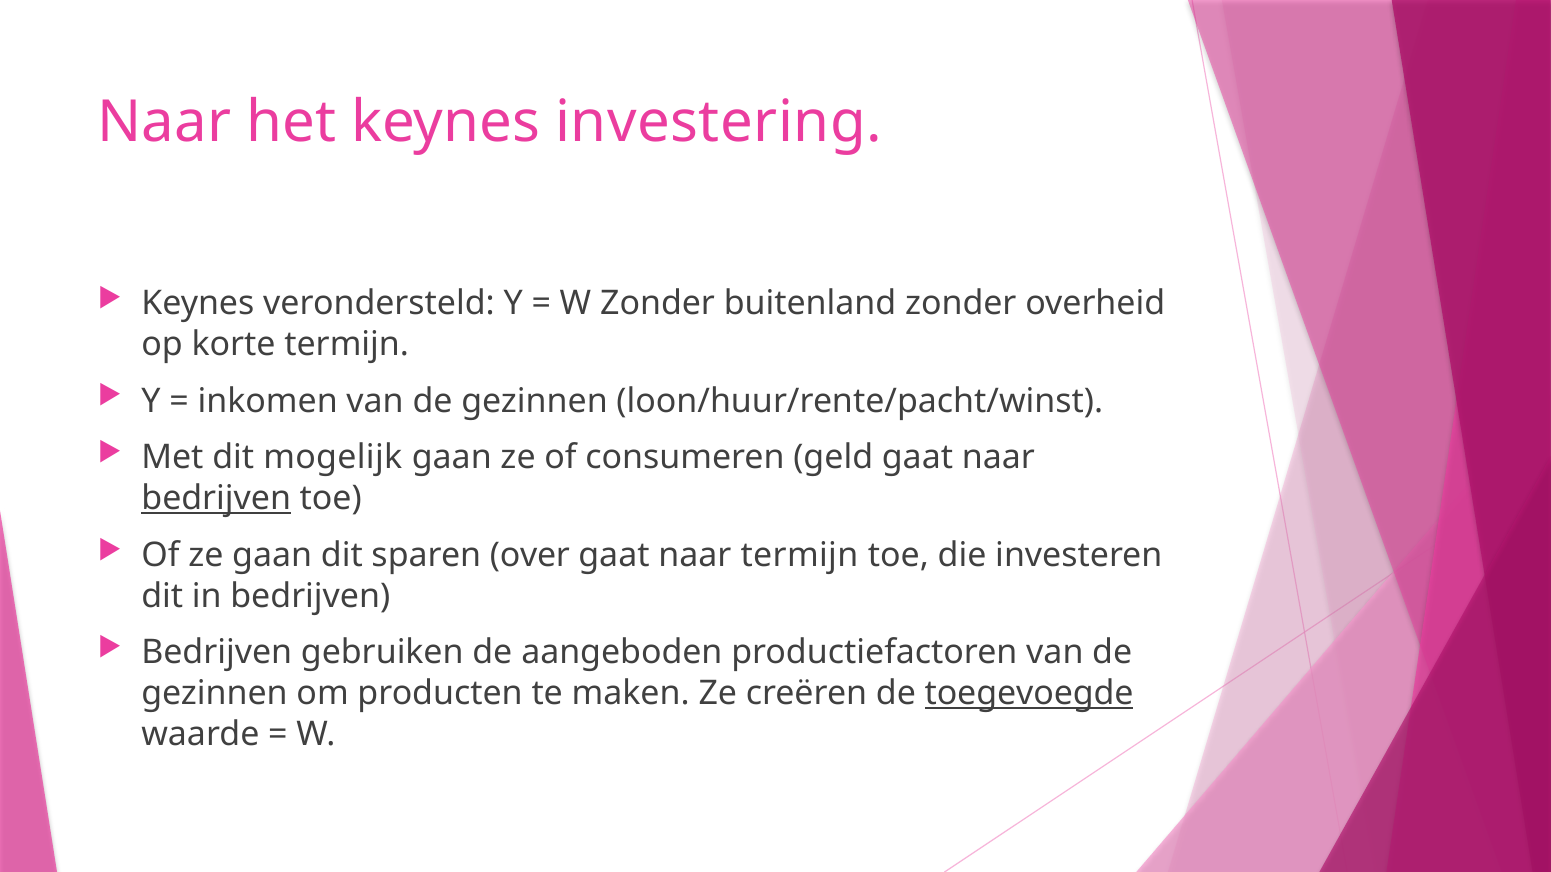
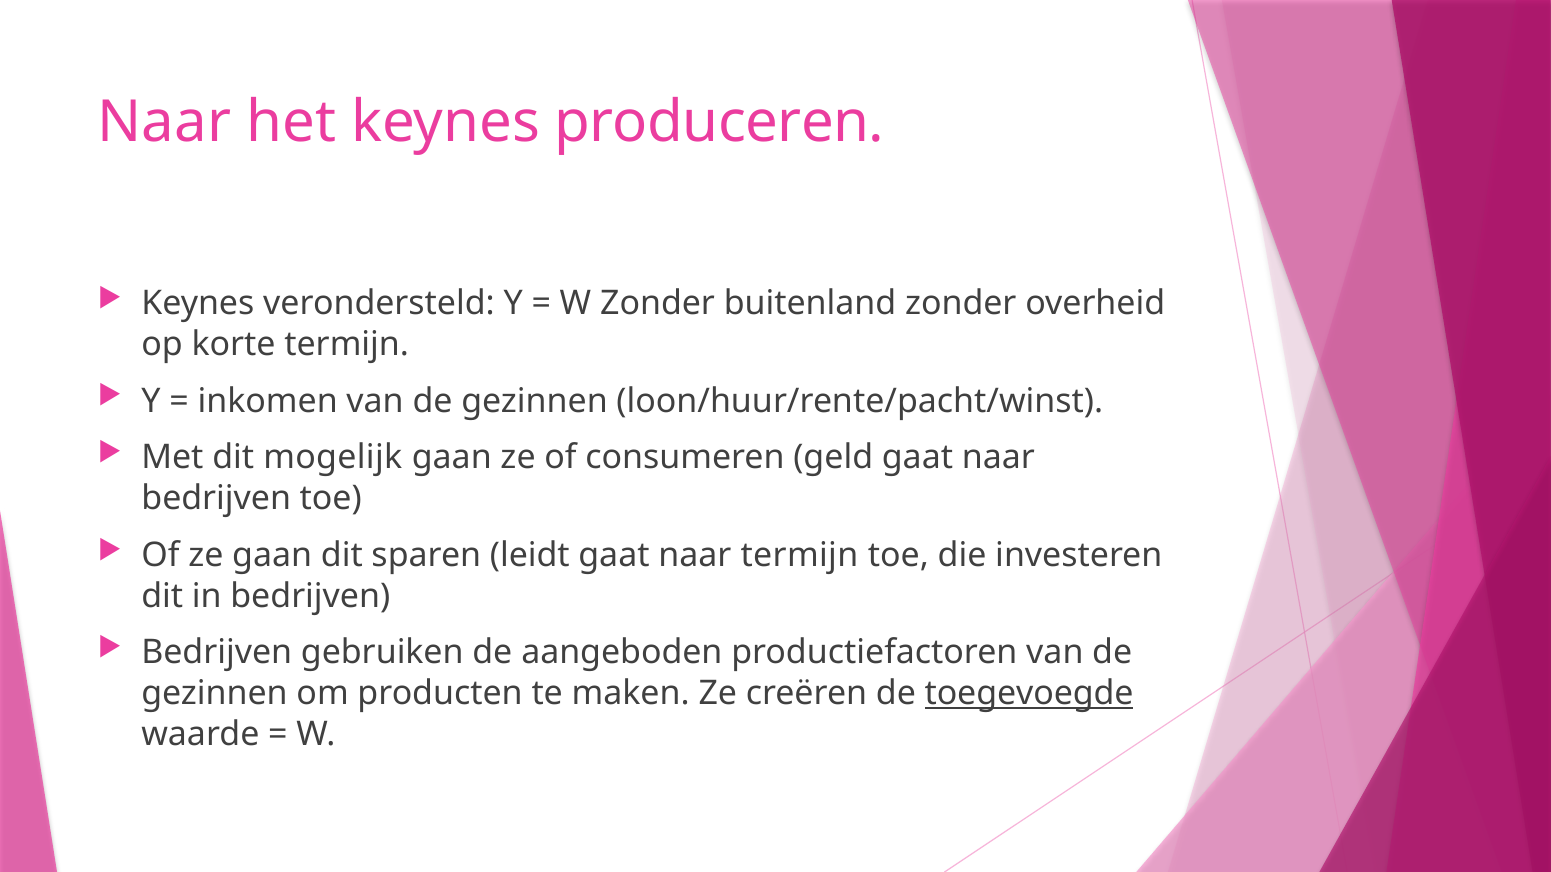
investering: investering -> produceren (719, 122)
bedrijven underline: present -> none (216, 499)
over: over -> leidt (530, 555)
